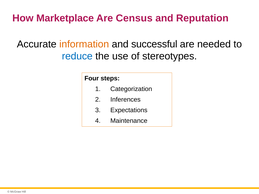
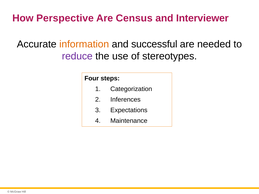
Marketplace: Marketplace -> Perspective (65, 18)
Reputation: Reputation -> Interviewer (202, 18)
reduce colour: blue -> purple (77, 56)
